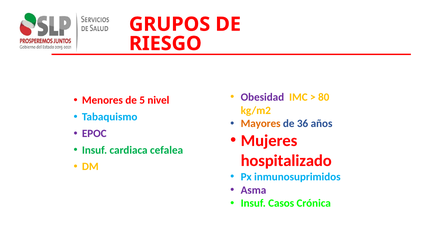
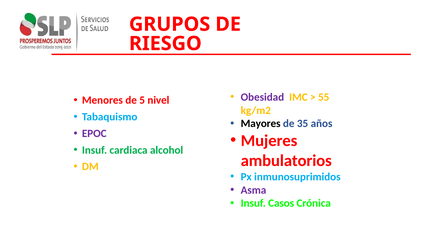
80: 80 -> 55 (324, 97)
Mayores colour: orange -> black (261, 124)
36: 36 -> 35 (303, 124)
cefalea: cefalea -> alcohol (167, 150)
hospitalizado: hospitalizado -> ambulatorios (286, 161)
